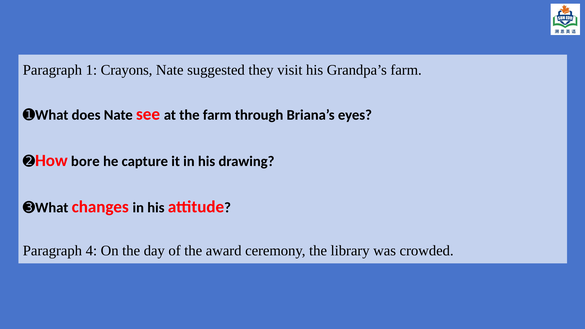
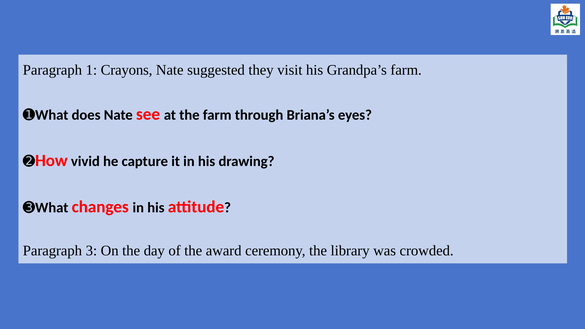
bore: bore -> vivid (85, 161)
4: 4 -> 3 (91, 251)
